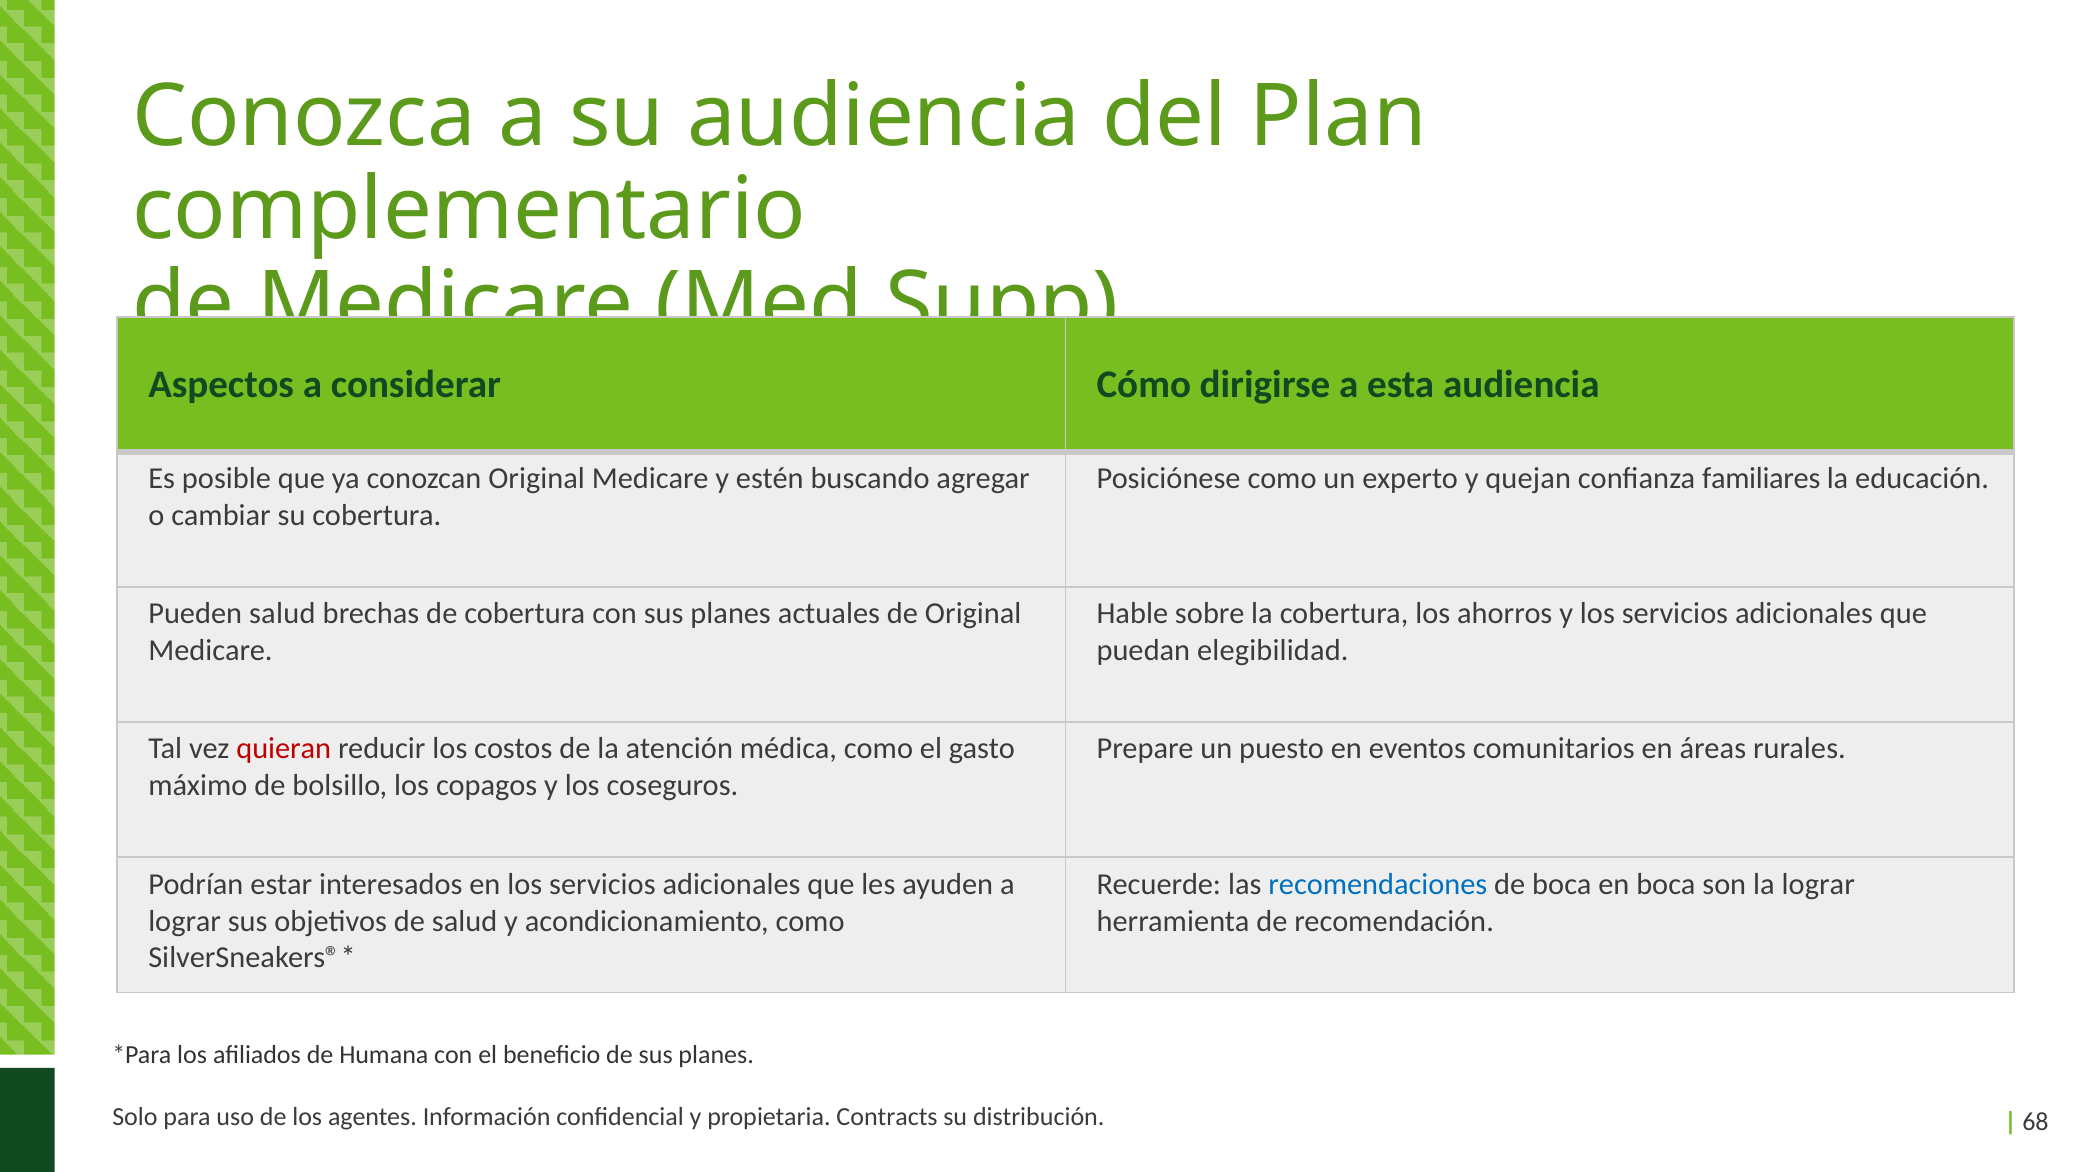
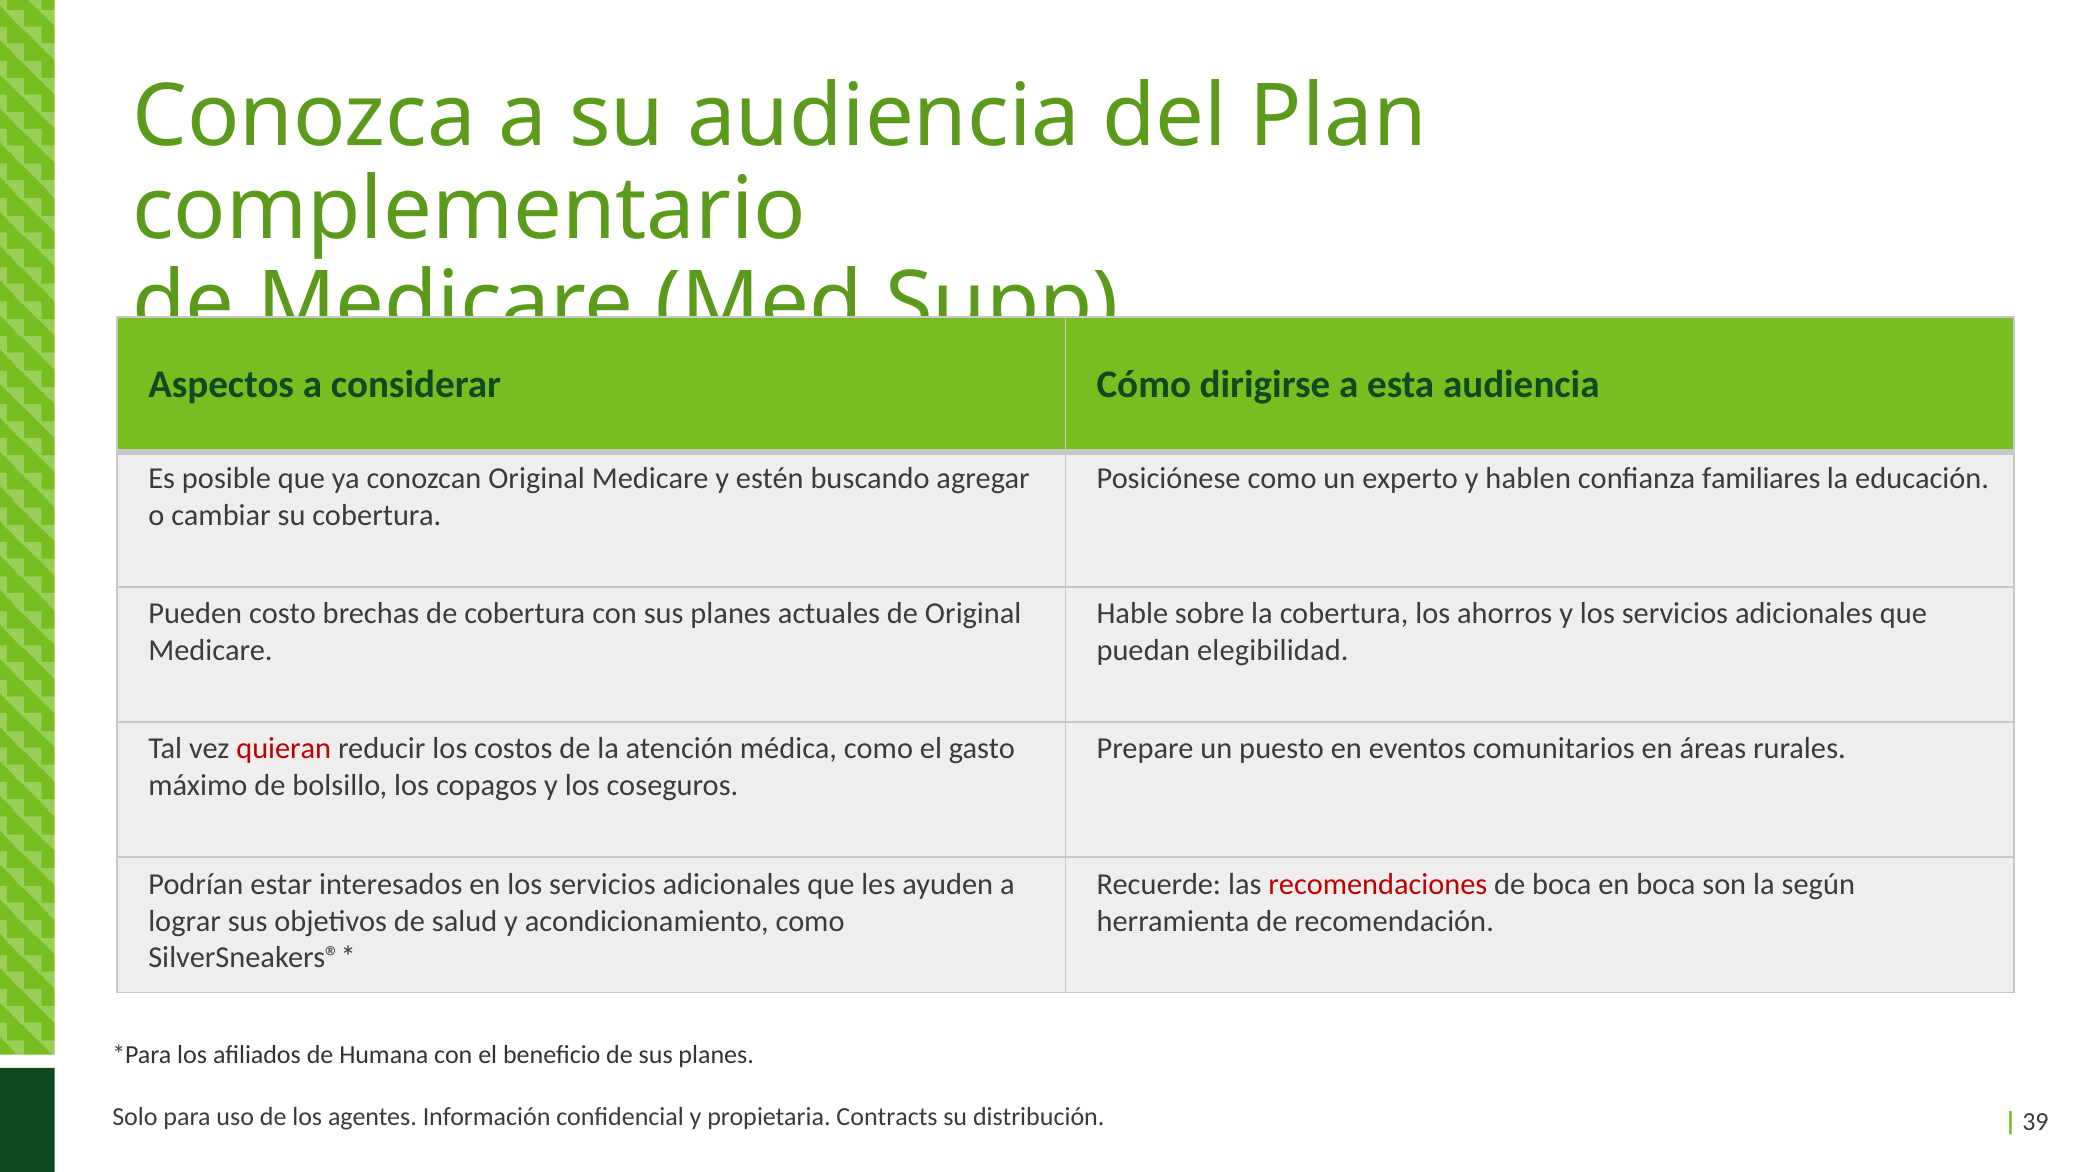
quejan: quejan -> hablen (1528, 478)
Pueden salud: salud -> costo (282, 614)
recomendaciones colour: blue -> red (1378, 884)
la lograr: lograr -> según (1818, 884)
68: 68 -> 39 (2035, 1121)
